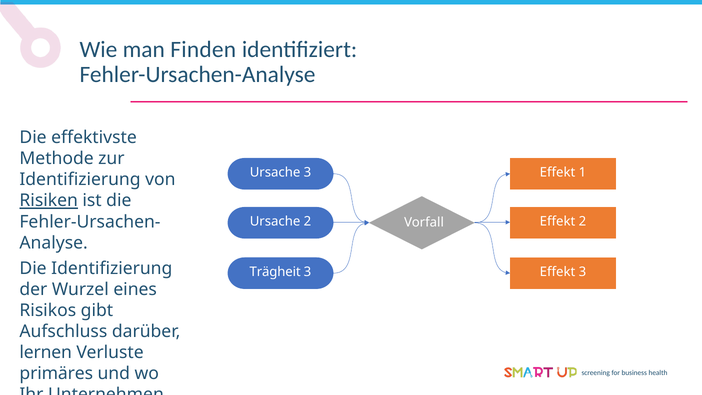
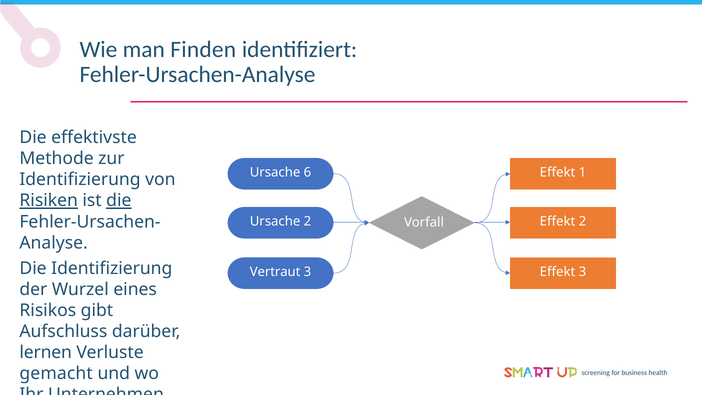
Ursache 3: 3 -> 6 (307, 172)
die underline: none -> present (119, 201)
Trägheit: Trägheit -> Vertraut (275, 272)
primäres: primäres -> gemacht (56, 374)
